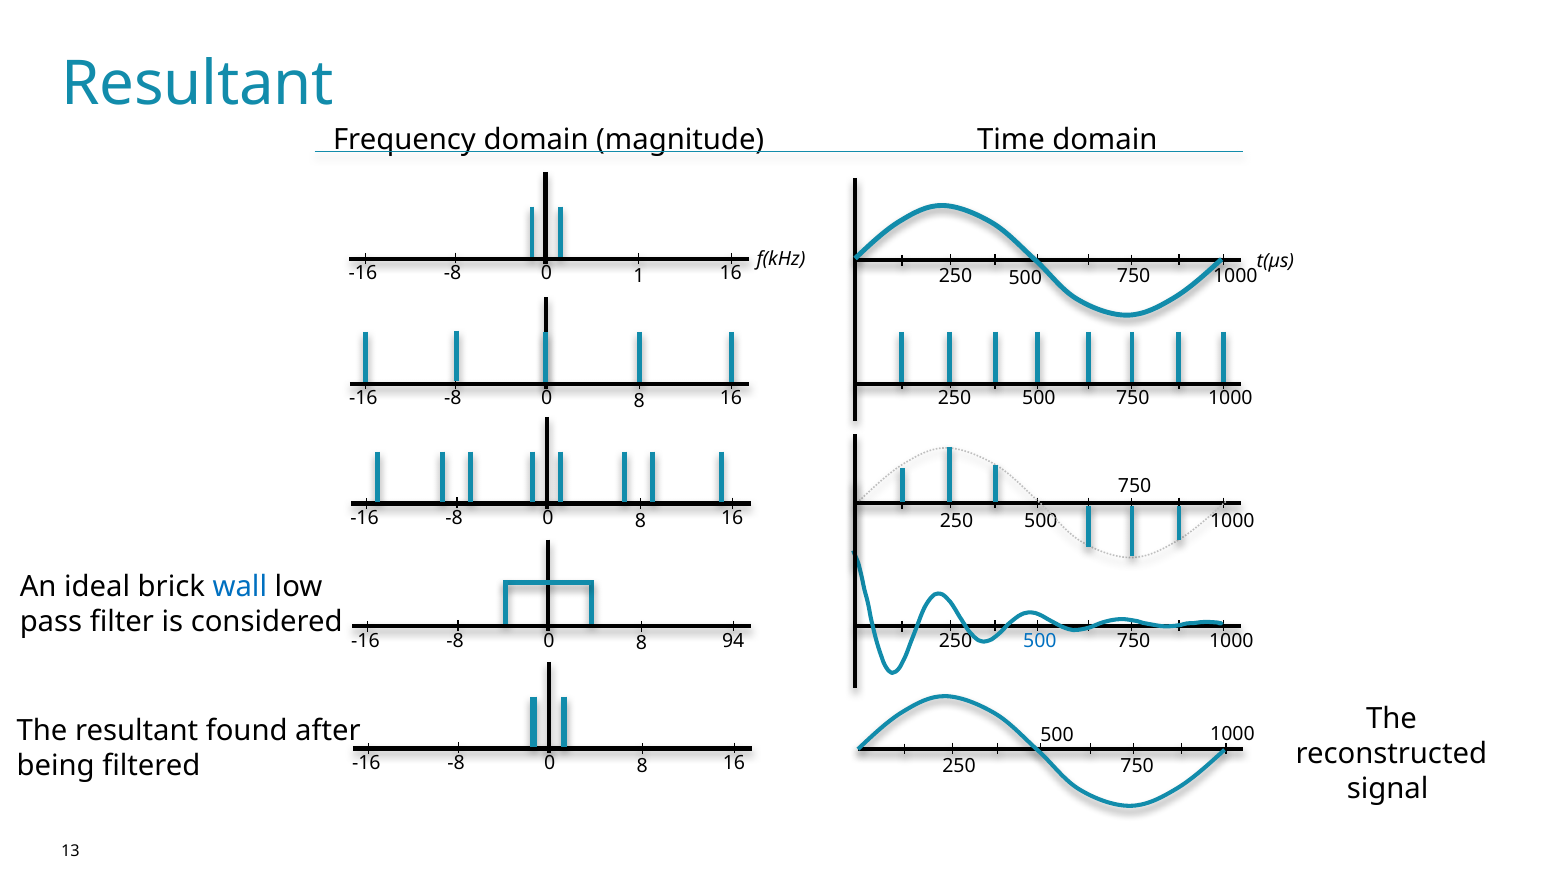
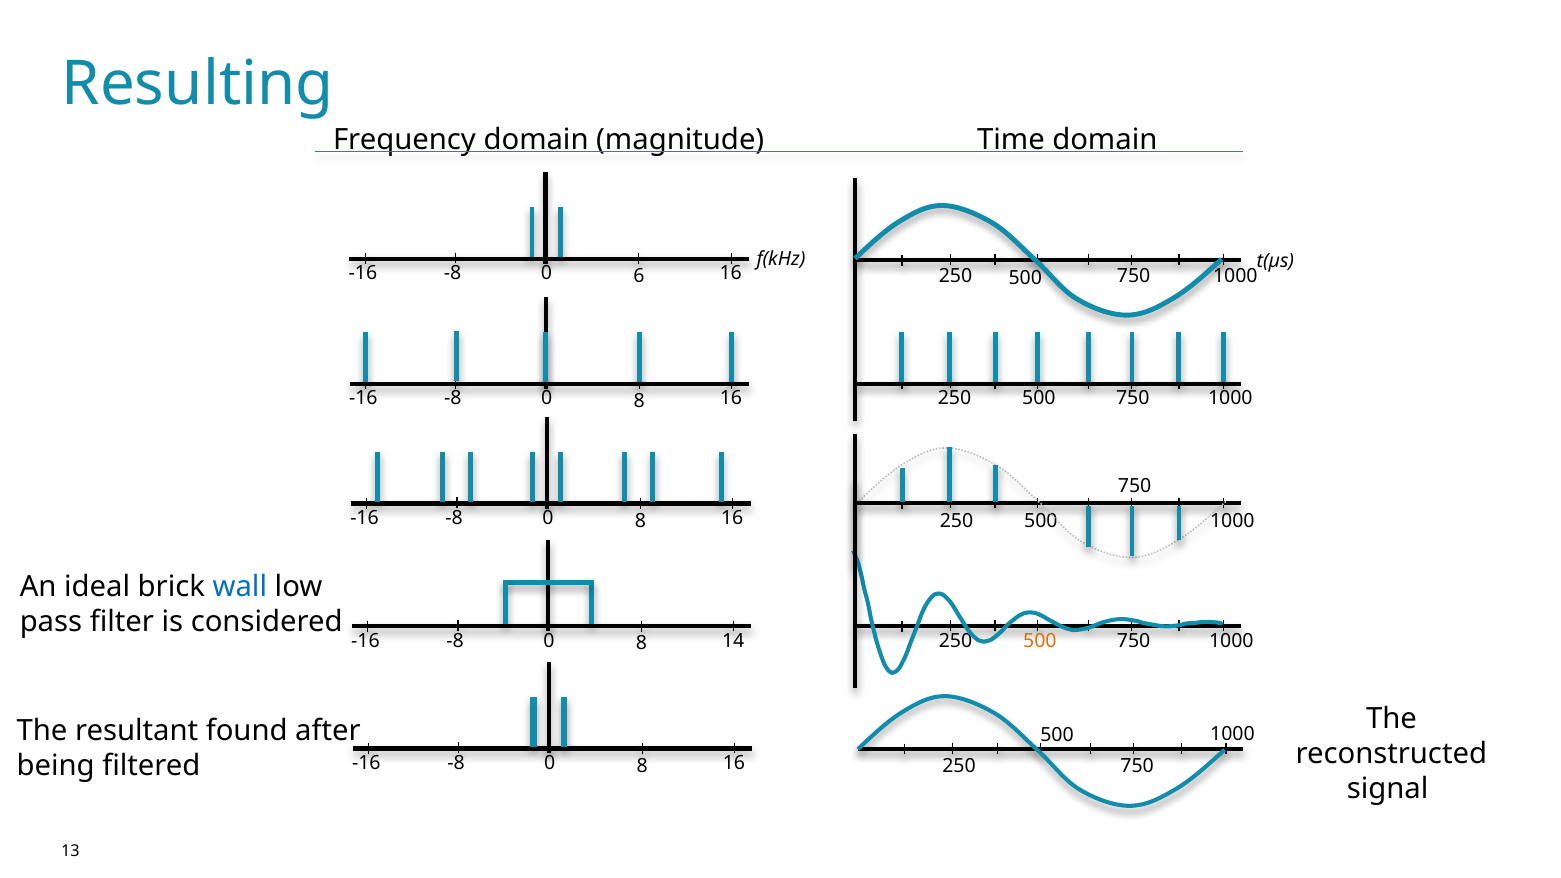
Resultant: Resultant -> Resulting (198, 84)
1: 1 -> 6 (639, 276)
94: 94 -> 14 (733, 641)
500 colour: blue -> orange (1040, 641)
